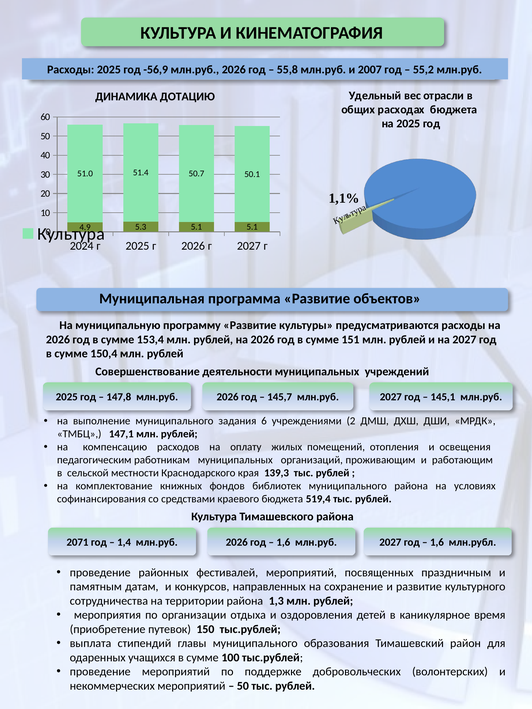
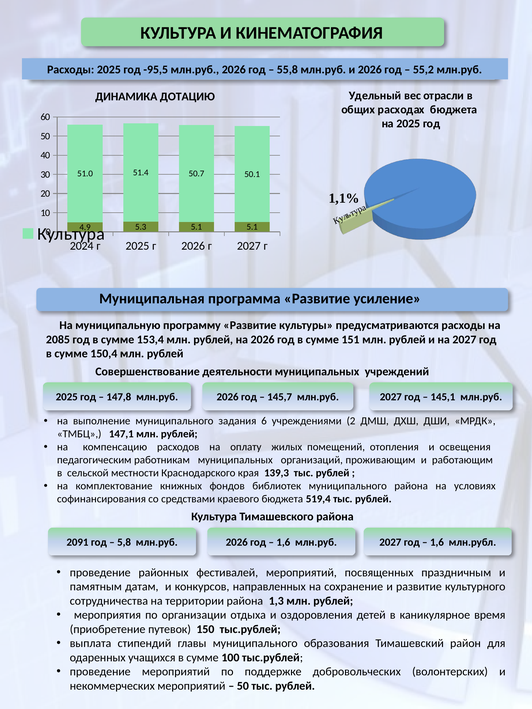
-56,9: -56,9 -> -95,5 (156, 70)
и 2007: 2007 -> 2026 (370, 70)
объектов: объектов -> усиление (387, 299)
2026: 2026 -> 2085 (58, 340)
2071: 2071 -> 2091 (77, 542)
1,4: 1,4 -> 5,8 (124, 542)
